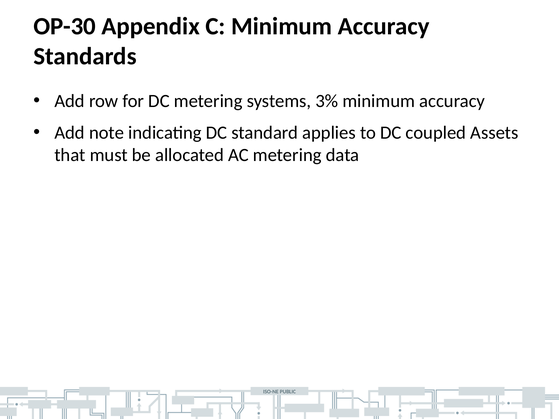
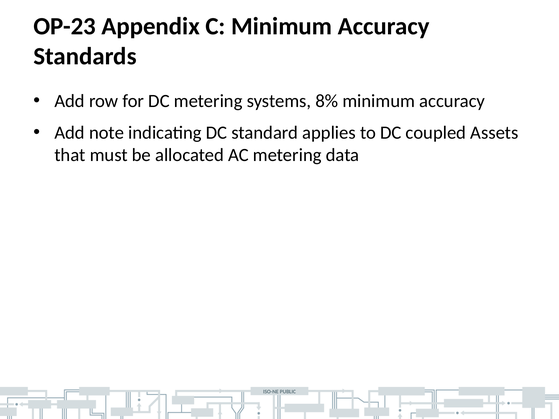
OP-30: OP-30 -> OP-23 (65, 26)
3%: 3% -> 8% (327, 101)
